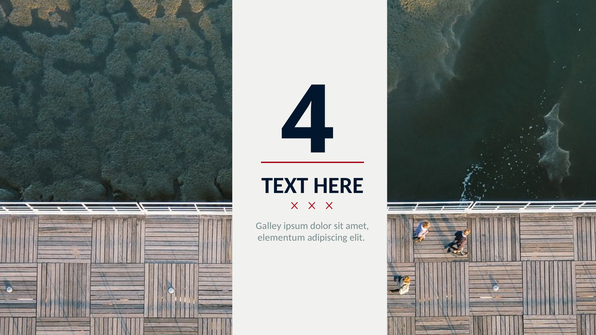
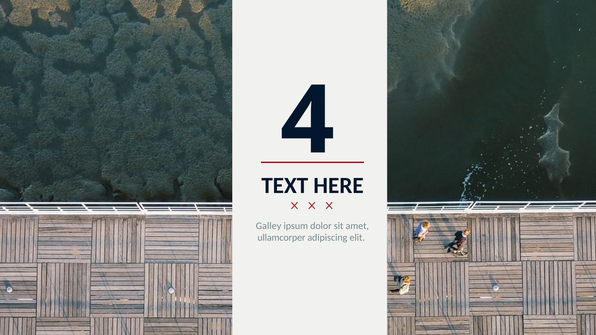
elementum: elementum -> ullamcorper (281, 238)
